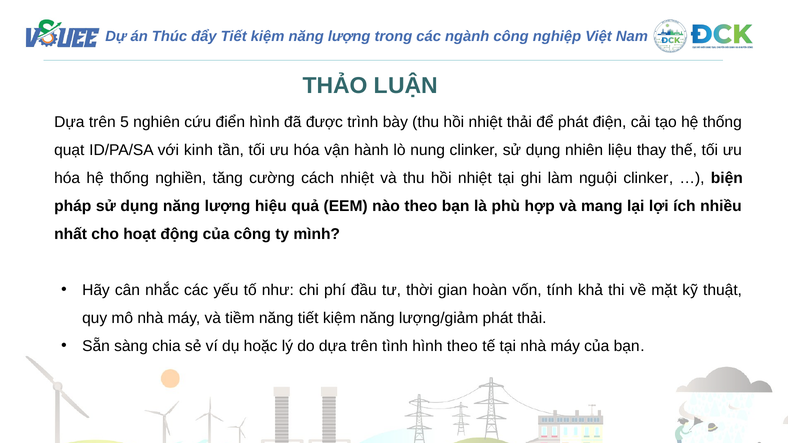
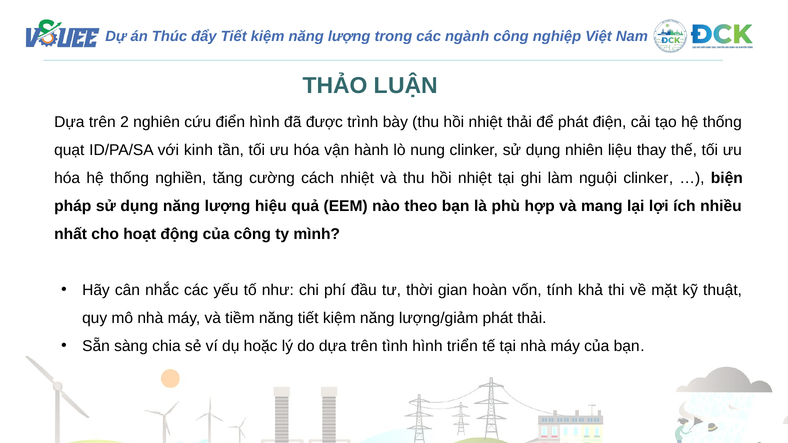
5: 5 -> 2 (124, 122)
hình theo: theo -> triển (462, 346)
